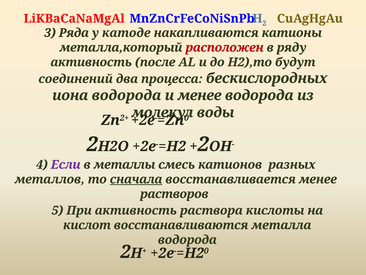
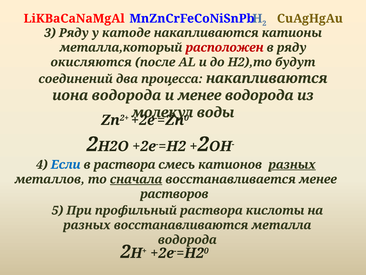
3 Ряда: Ряда -> Ряду (74, 33)
активность: активность -> окисляются (91, 62)
процесса бескислородных: бескислородных -> накапливаются (267, 78)
Если colour: purple -> blue (66, 164)
в металлы: металлы -> раствора (125, 164)
разных underline: none -> present (292, 164)
При активность: активность -> профильный (136, 210)
кислот: кислот -> разных (87, 225)
